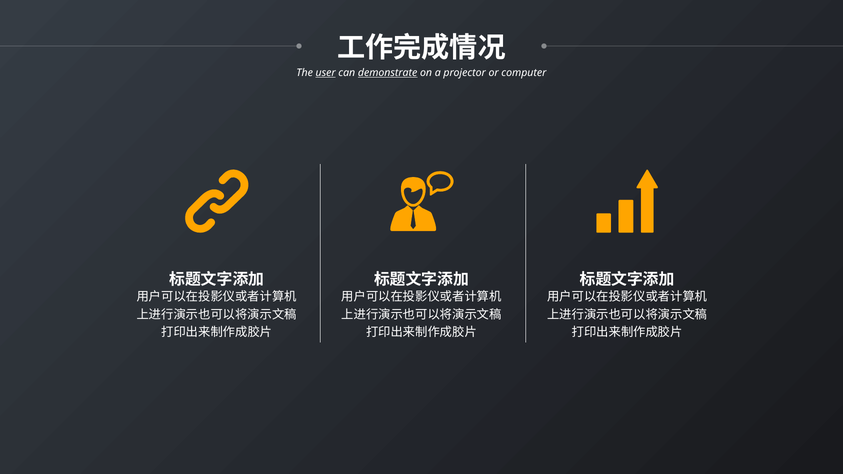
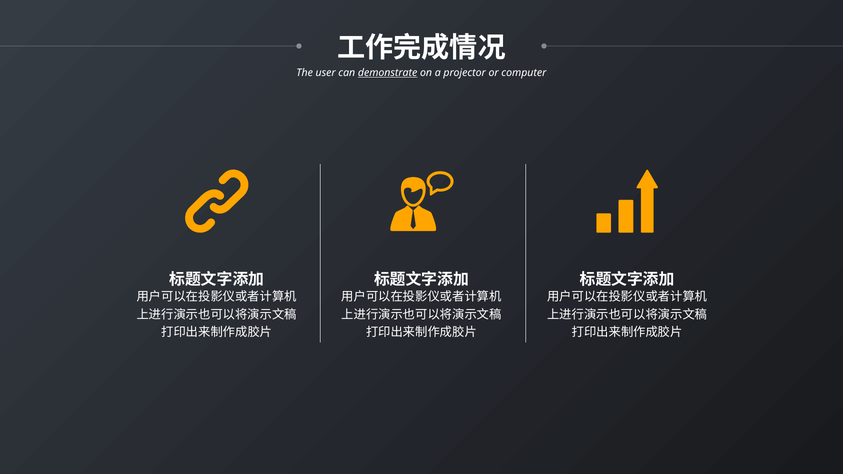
user underline: present -> none (326, 73)
